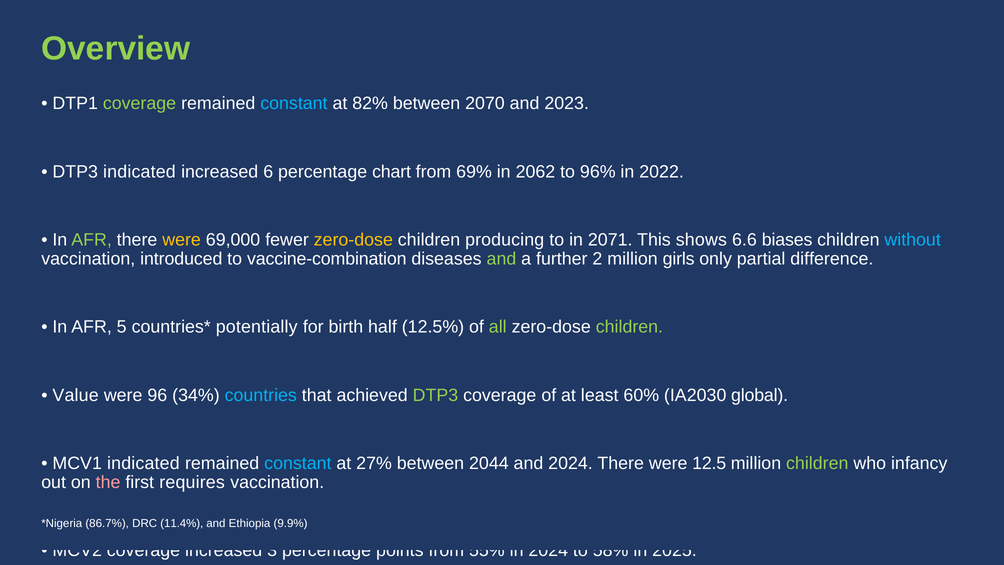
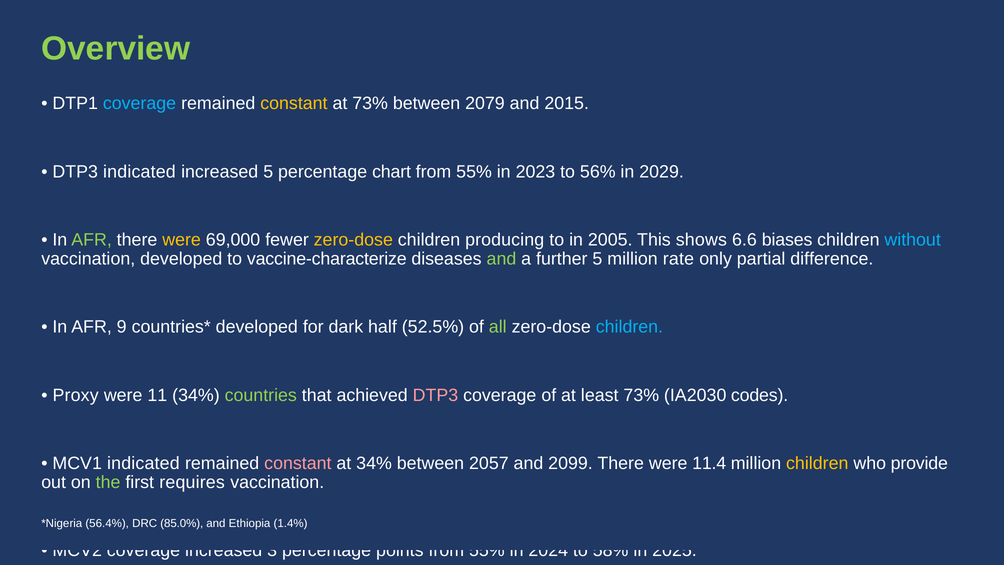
coverage colour: light green -> light blue (140, 104)
constant colour: light blue -> yellow (294, 104)
at 82%: 82% -> 73% (370, 104)
2070: 2070 -> 2079 (485, 104)
2023: 2023 -> 2015 (567, 104)
increased 6: 6 -> 5 (268, 172)
69%: 69% -> 55% (474, 172)
2062: 2062 -> 2023 (535, 172)
96%: 96% -> 56% (598, 172)
2022: 2022 -> 2029 (662, 172)
2071: 2071 -> 2005 (610, 240)
vaccination introduced: introduced -> developed (181, 259)
vaccine-combination: vaccine-combination -> vaccine-characterize (327, 259)
further 2: 2 -> 5 (597, 259)
million girls: girls -> rate (678, 259)
5: 5 -> 9 (122, 327)
potentially: potentially -> developed (257, 327)
birth: birth -> dark (346, 327)
12.5%: 12.5% -> 52.5% (433, 327)
children colour: light green -> light blue (629, 327)
Value: Value -> Proxy (76, 395)
96: 96 -> 11 (157, 395)
countries colour: light blue -> light green (261, 395)
DTP3 colour: light green -> pink (435, 395)
least 60%: 60% -> 73% (641, 395)
global: global -> codes (760, 395)
constant colour: light blue -> pink (298, 463)
at 27%: 27% -> 34% (374, 463)
2044: 2044 -> 2057 (489, 463)
and 2024: 2024 -> 2099 (570, 463)
12.5: 12.5 -> 11.4 (709, 463)
children colour: light green -> yellow (817, 463)
infancy: infancy -> provide (919, 463)
the colour: pink -> light green (108, 482)
86.7%: 86.7% -> 56.4% (107, 523)
11.4%: 11.4% -> 85.0% (182, 523)
9.9%: 9.9% -> 1.4% (291, 523)
